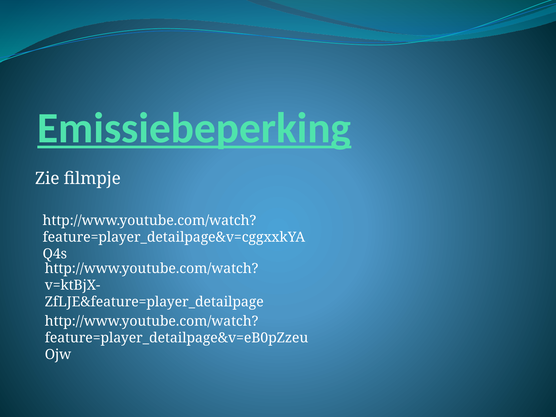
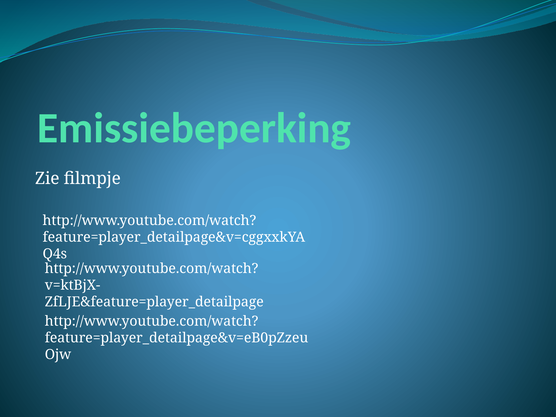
Emissiebeperking underline: present -> none (194, 128)
